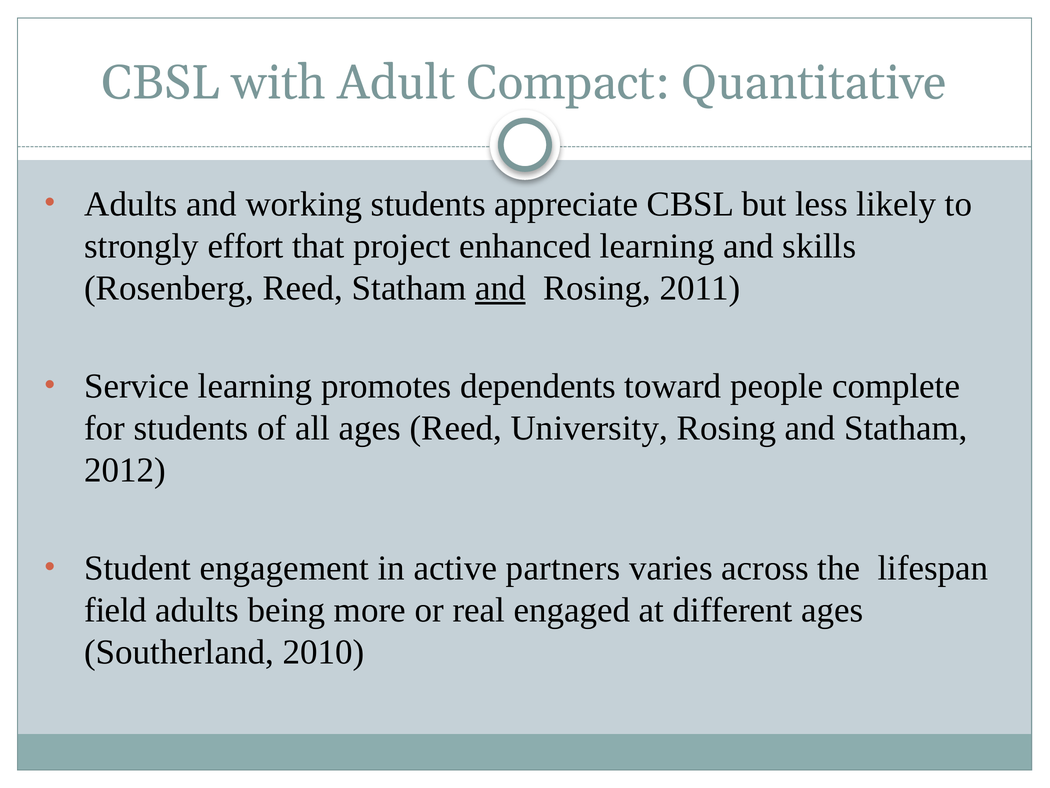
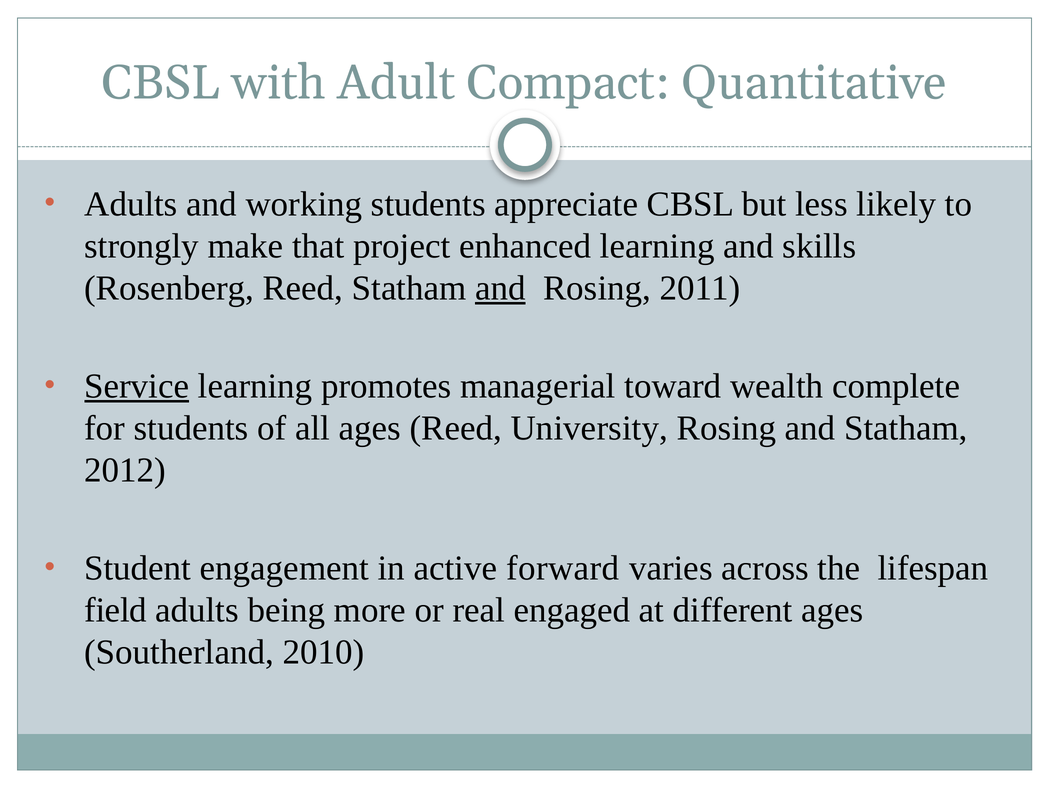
effort: effort -> make (246, 246)
Service underline: none -> present (137, 386)
dependents: dependents -> managerial (538, 386)
people: people -> wealth (777, 386)
partners: partners -> forward (563, 568)
